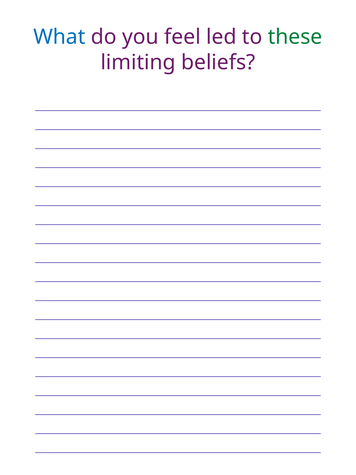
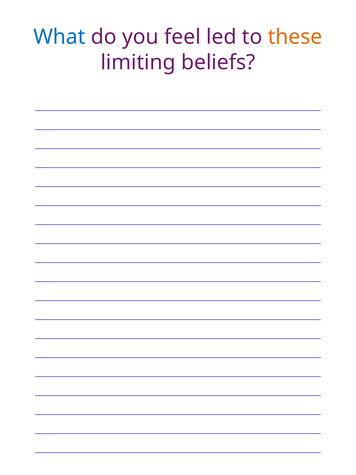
these colour: green -> orange (295, 37)
